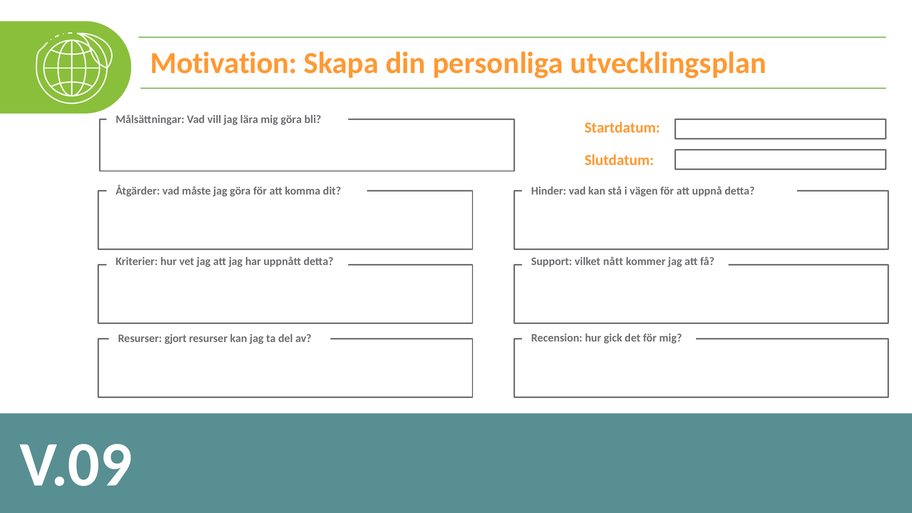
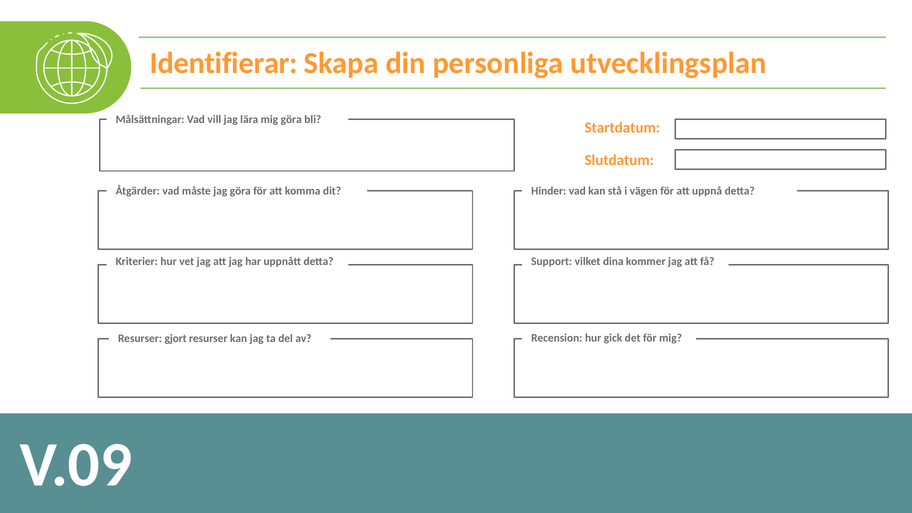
Motivation: Motivation -> Identifierar (224, 63)
nått: nått -> dina (613, 262)
